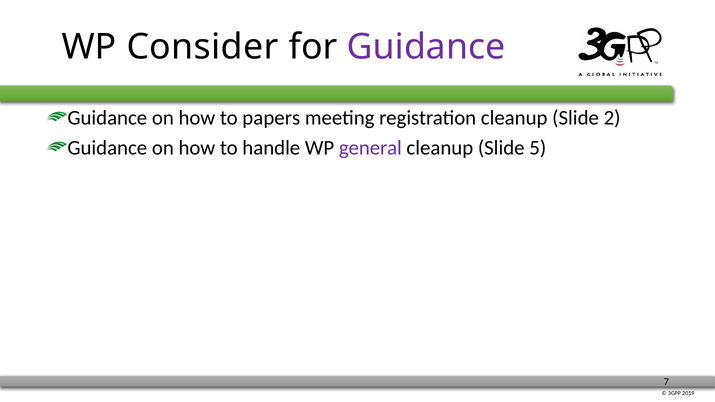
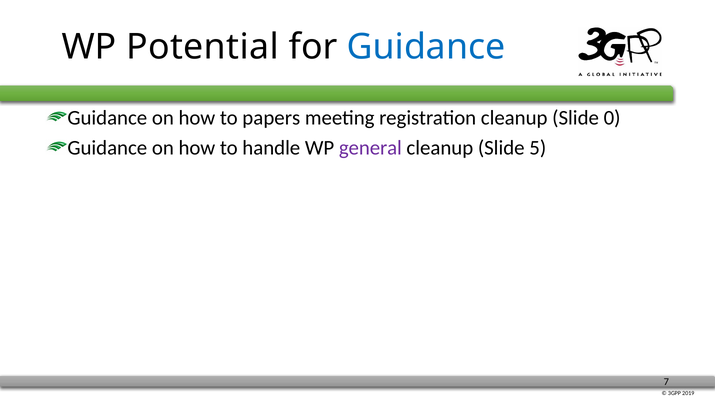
Consider: Consider -> Potential (203, 47)
Guidance colour: purple -> blue (426, 47)
2: 2 -> 0 (612, 118)
